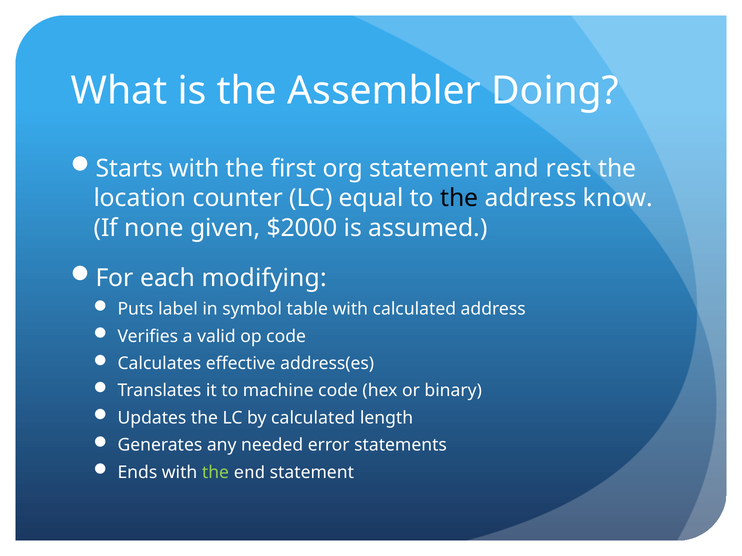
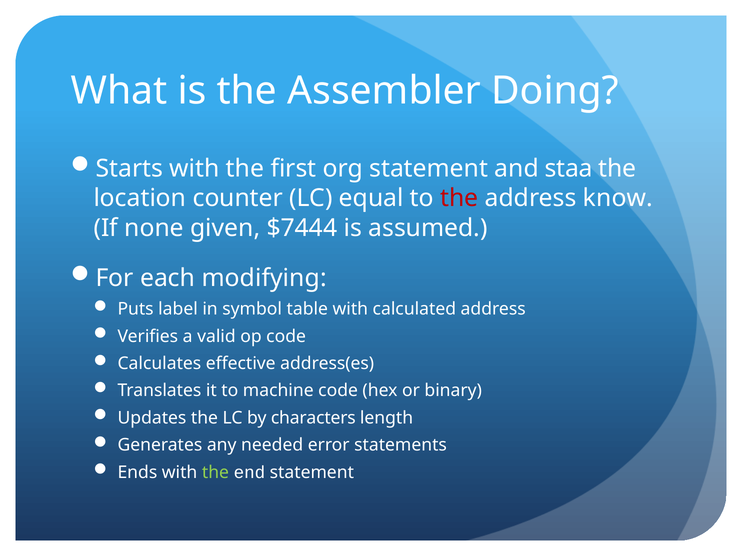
rest: rest -> staa (569, 169)
the colour: black -> red (459, 198)
$2000: $2000 -> $7444 (302, 228)
by calculated: calculated -> characters (313, 418)
